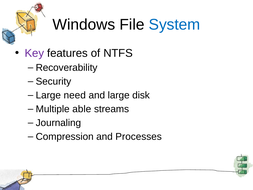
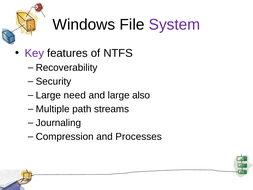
System colour: blue -> purple (174, 24)
disk: disk -> also (141, 95)
able: able -> path (82, 109)
